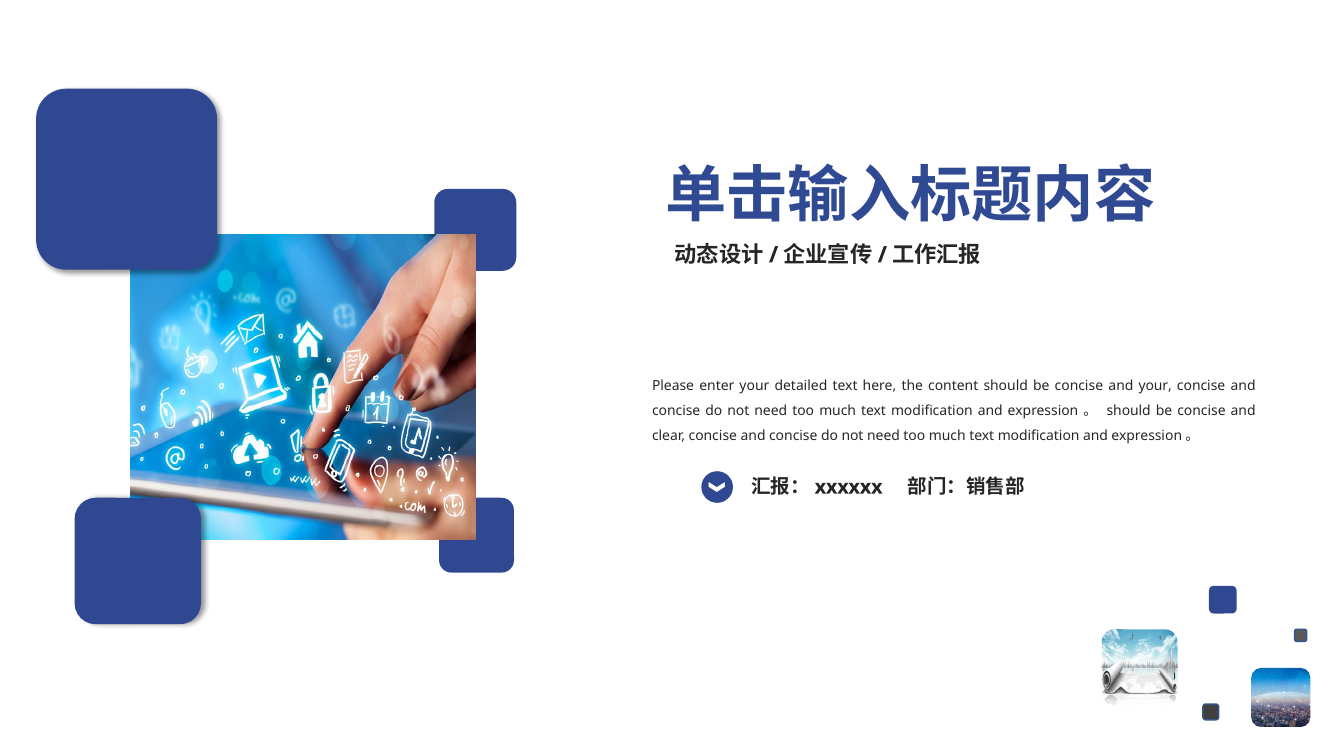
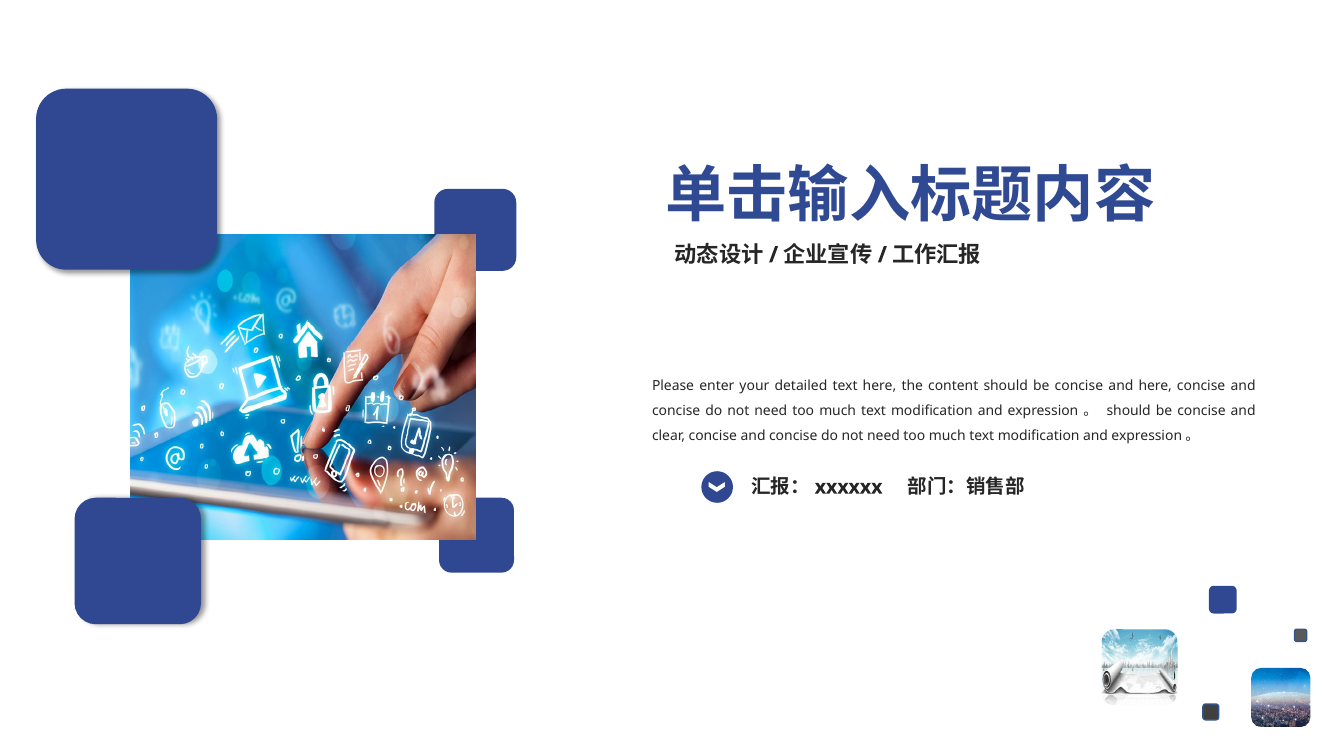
and your: your -> here (1155, 385)
